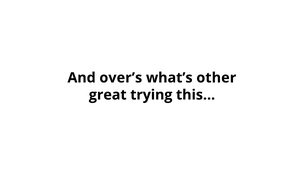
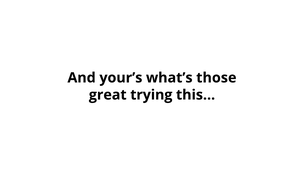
over’s: over’s -> your’s (121, 78)
other: other -> those (216, 78)
